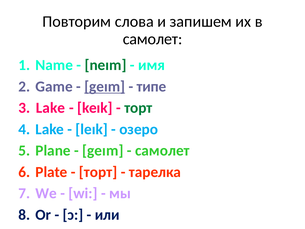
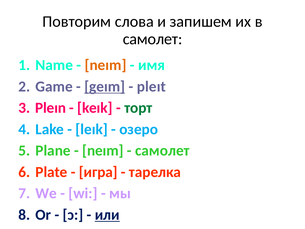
neım colour: green -> orange (106, 65)
типе: типе -> pleıt (151, 86)
Lake: Lake -> Pleın (51, 108)
geım: geım -> neım (103, 151)
торт: торт -> игра (98, 172)
или underline: none -> present (107, 215)
